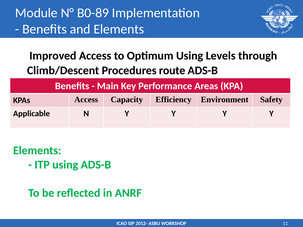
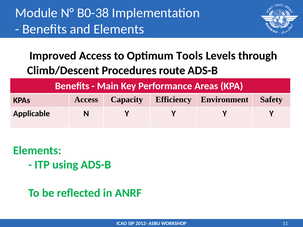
B0-89: B0-89 -> B0-38 (93, 13)
Optimum Using: Using -> Tools (190, 56)
